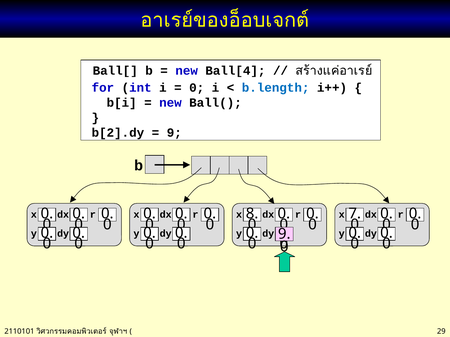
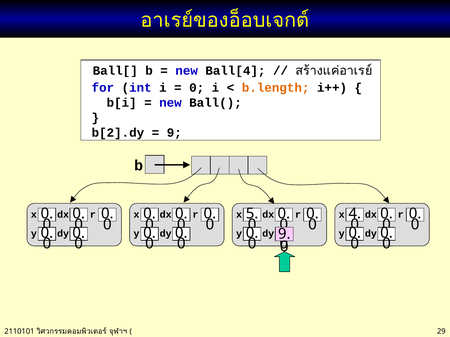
b.length colour: blue -> orange (276, 88)
8: 8 -> 5 (252, 214)
7: 7 -> 4 (355, 214)
